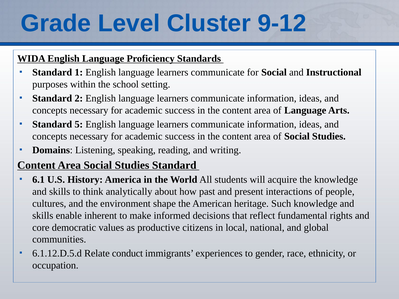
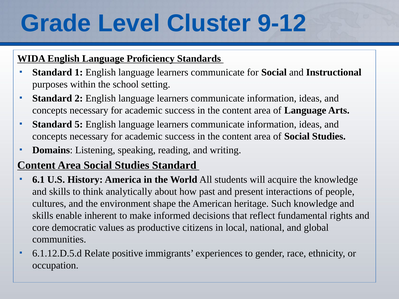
conduct: conduct -> positive (127, 254)
